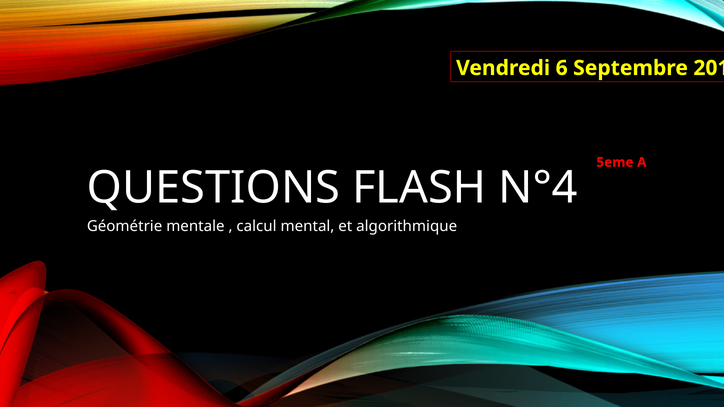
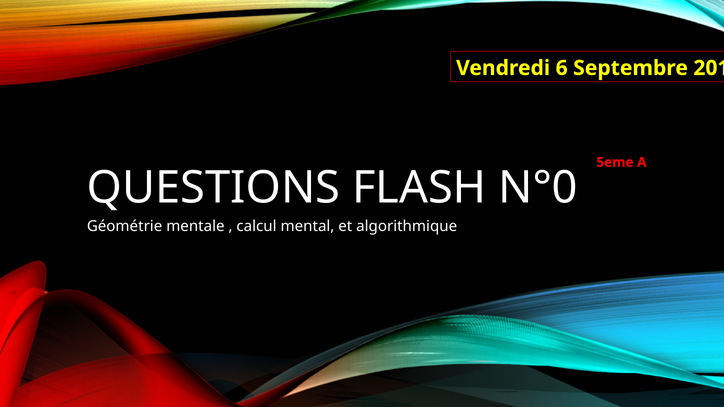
N°4: N°4 -> N°0 (538, 188)
